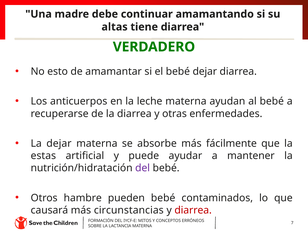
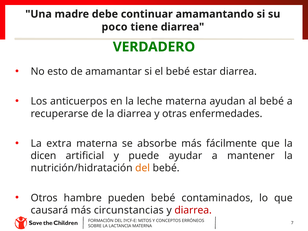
altas: altas -> poco (115, 27)
bebé dejar: dejar -> estar (205, 72)
La dejar: dejar -> extra (59, 143)
estas: estas -> dicen (43, 156)
del colour: purple -> orange (143, 168)
